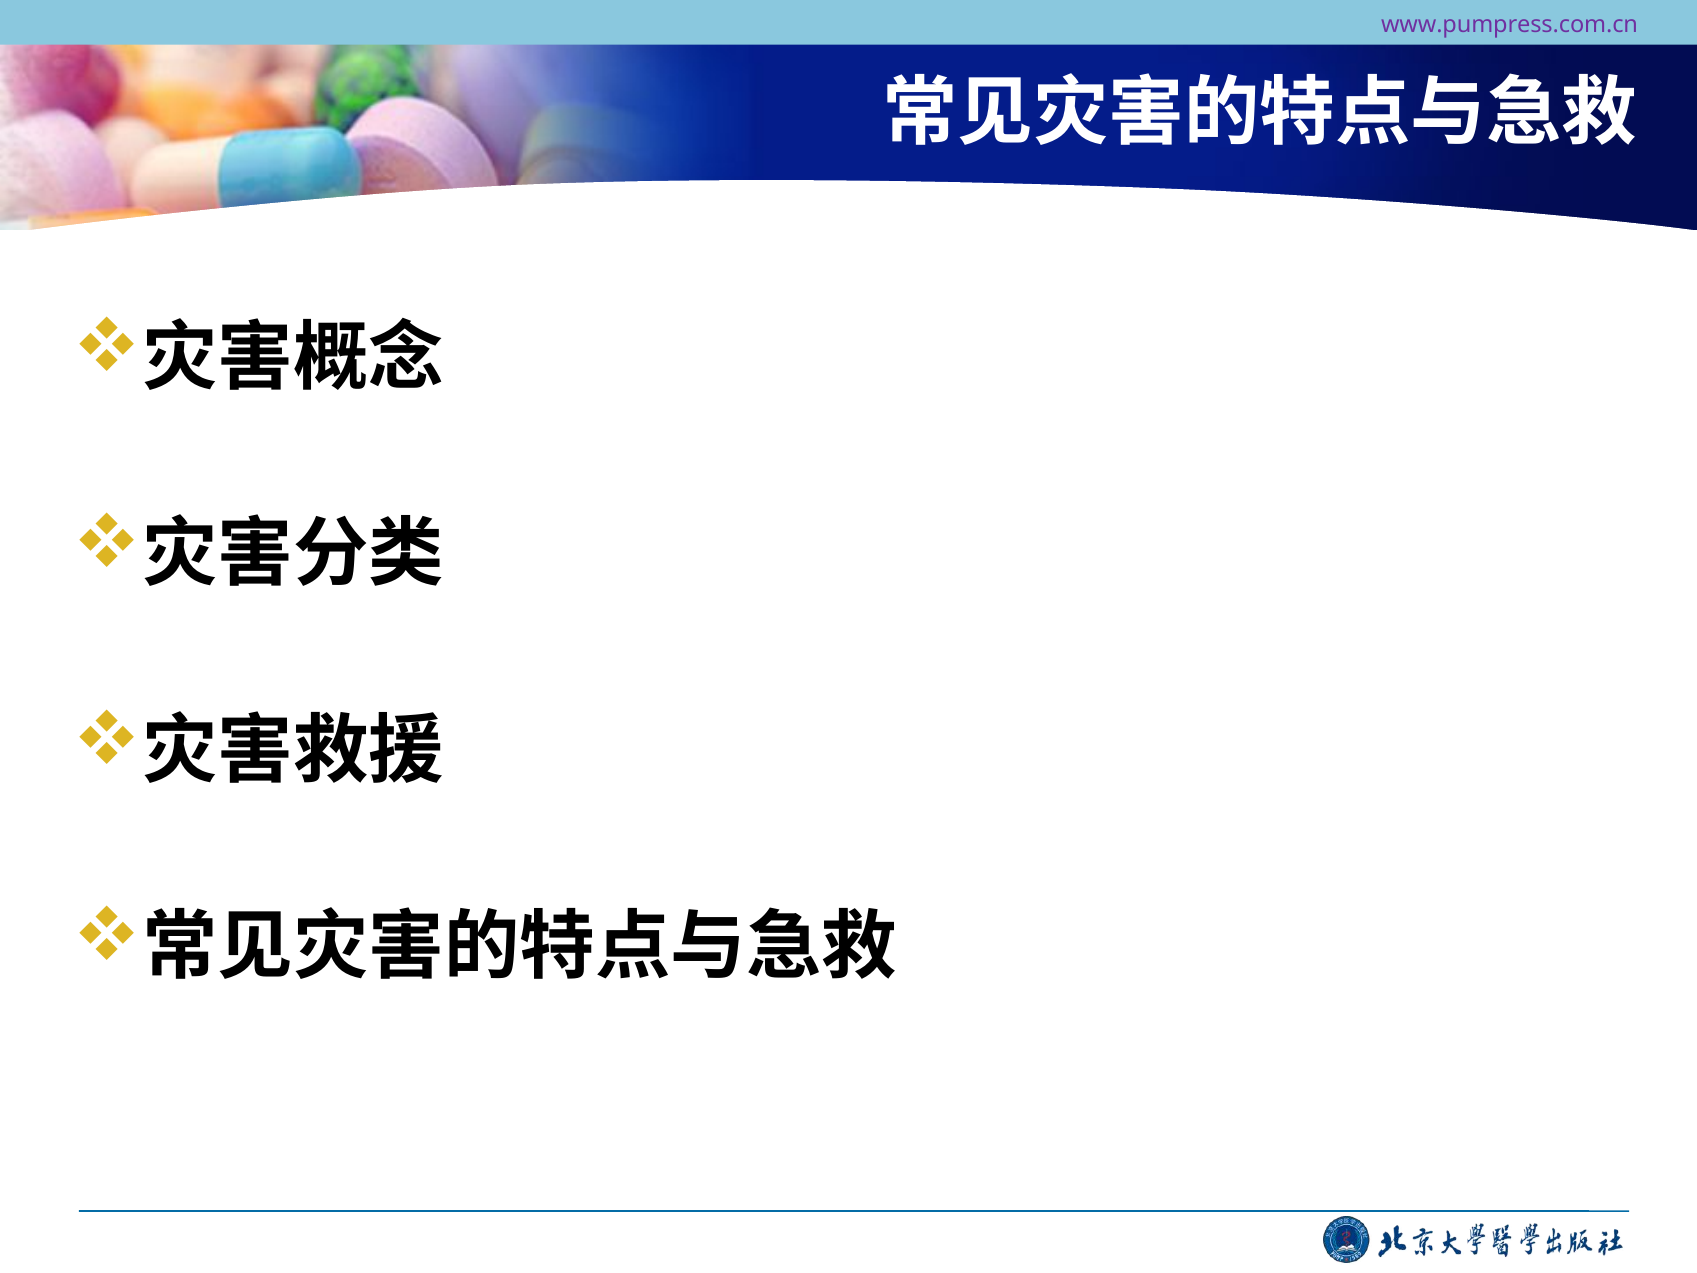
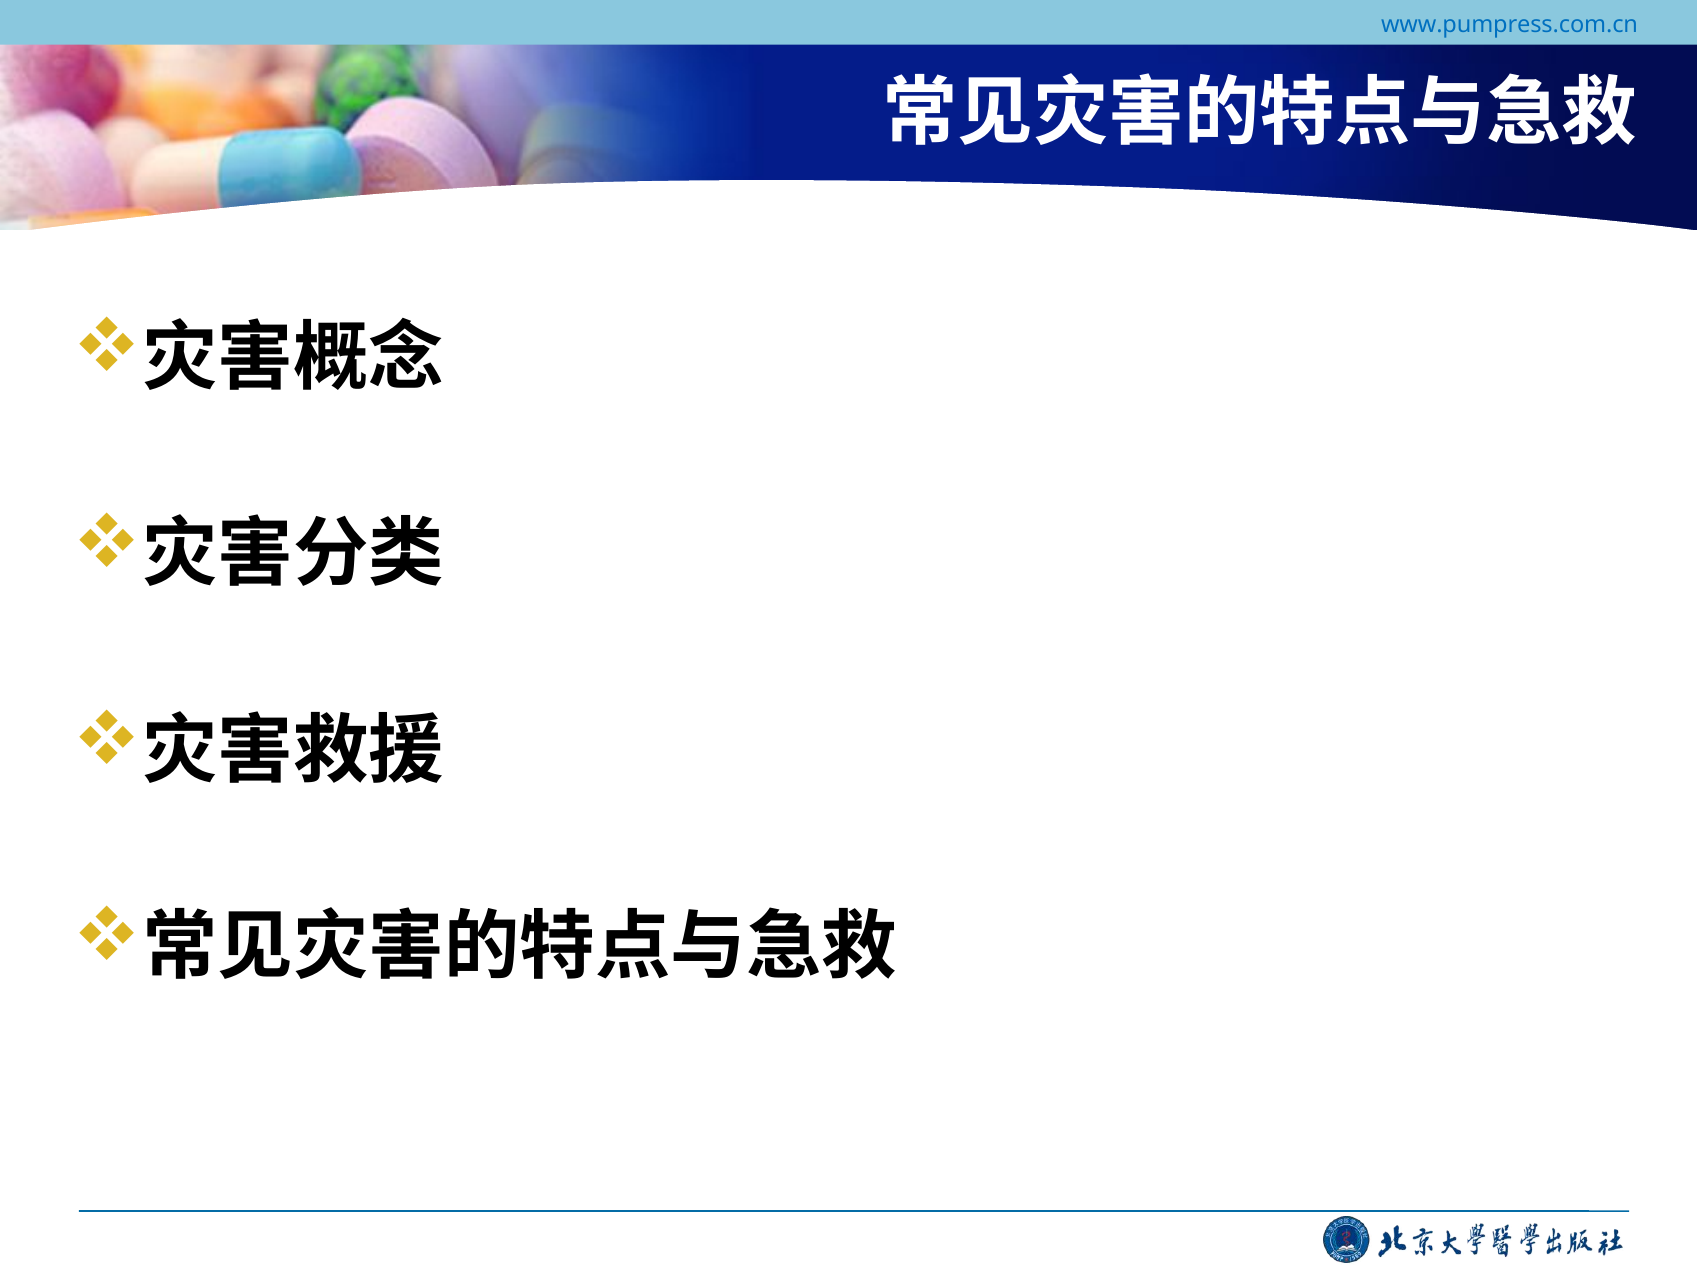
www.pumpress.com.cn colour: purple -> blue (1510, 24)
